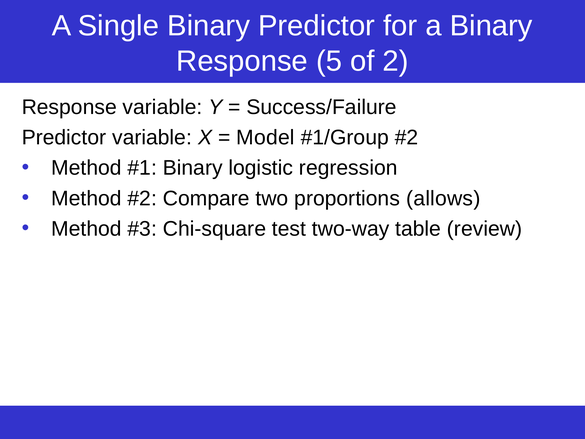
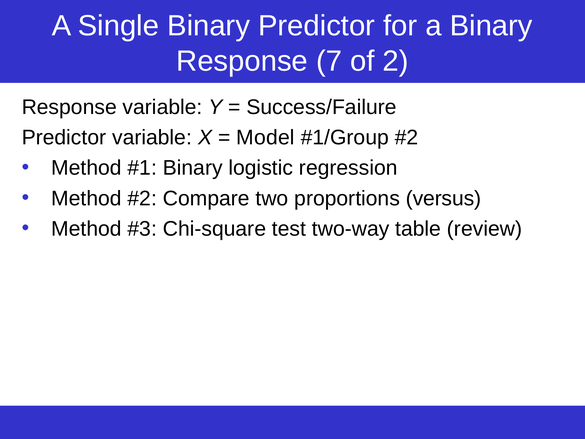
5: 5 -> 7 (329, 61)
allows: allows -> versus (443, 198)
